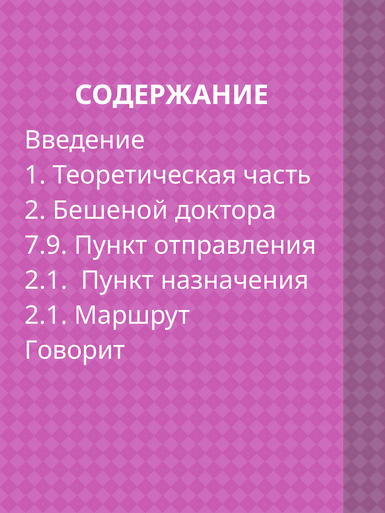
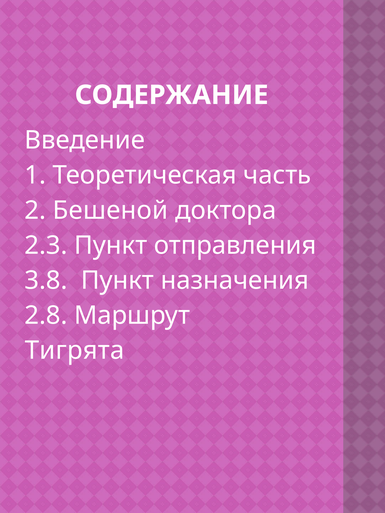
7.9: 7.9 -> 2.3 (46, 246)
2.1: 2.1 -> 3.8 (46, 281)
2.1: 2.1 -> 2.8 (46, 316)
Говорит: Говорит -> Тигрята (75, 351)
